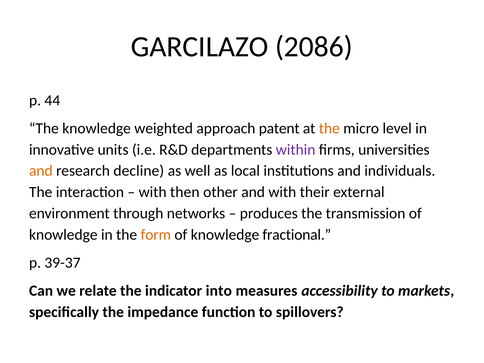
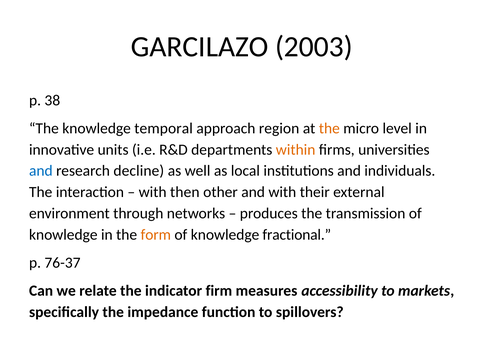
2086: 2086 -> 2003 (314, 47)
44: 44 -> 38 (52, 100)
weighted: weighted -> temporal (164, 128)
patent: patent -> region (279, 128)
within colour: purple -> orange (296, 150)
and colour: orange -> blue (41, 171)
39-37: 39-37 -> 76-37 (63, 263)
into: into -> firm (219, 291)
